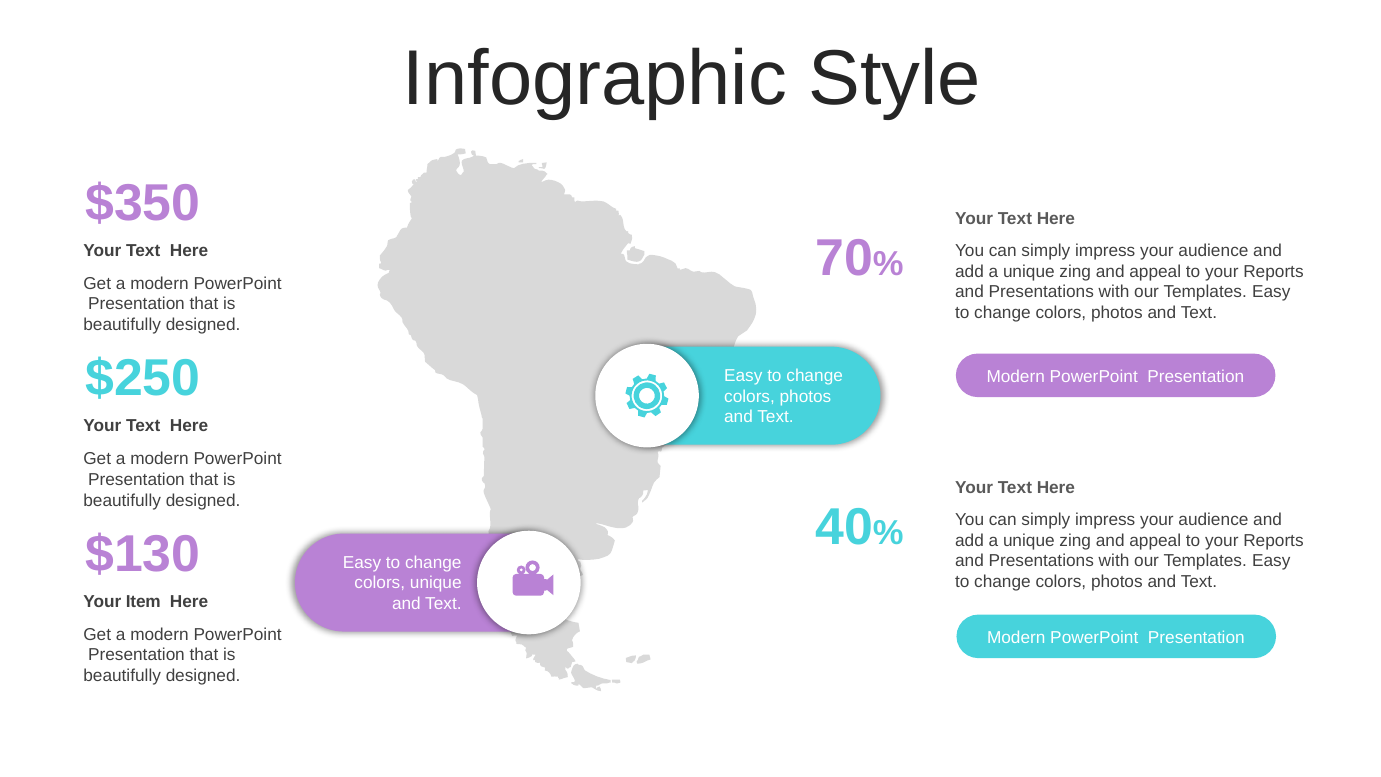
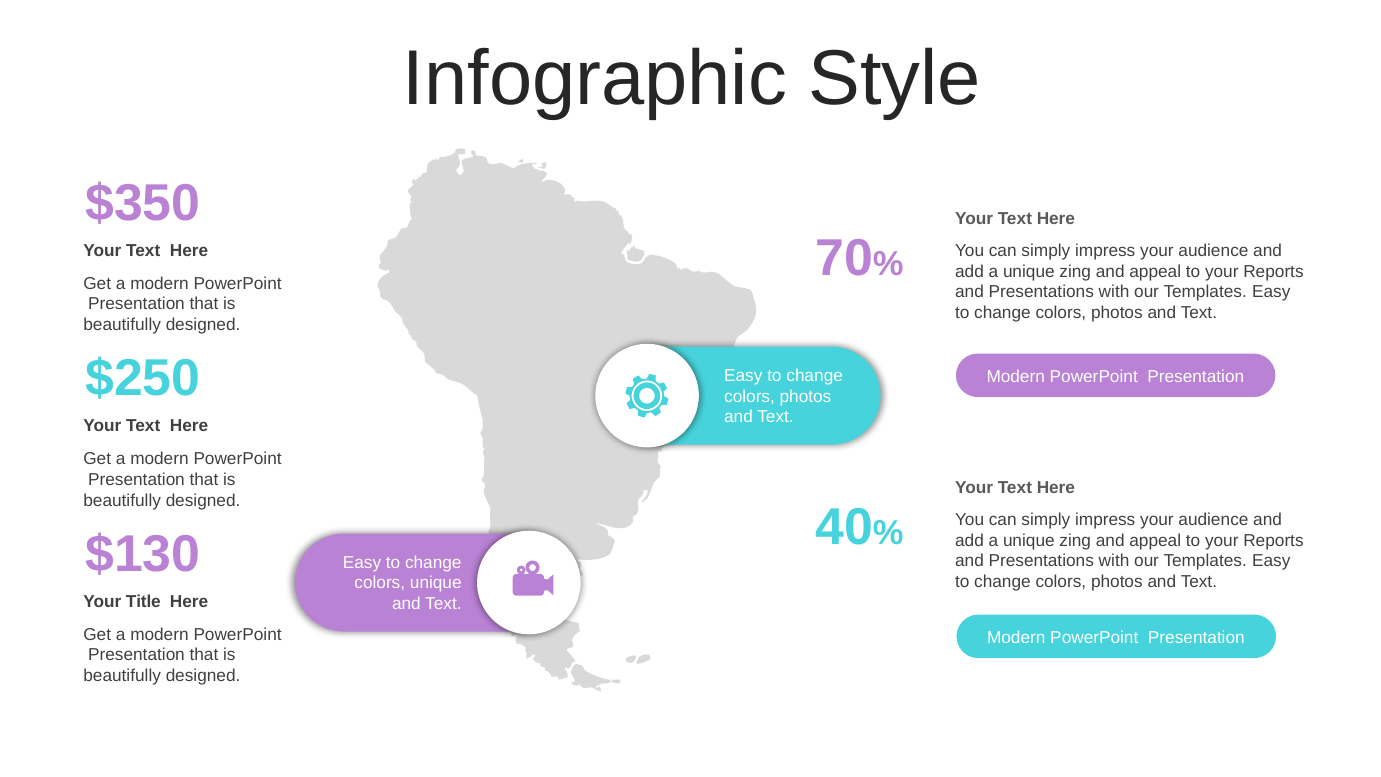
Item: Item -> Title (143, 602)
